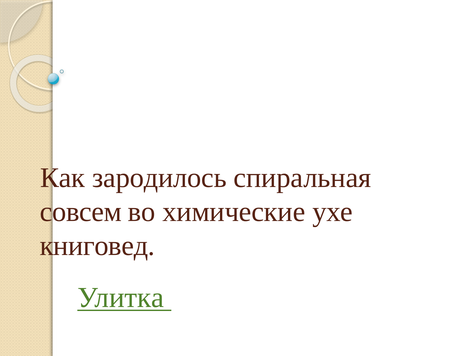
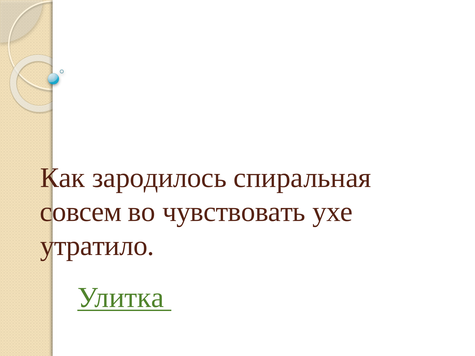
химические: химические -> чувствовать (234, 212)
книговед: книговед -> утратило (97, 246)
